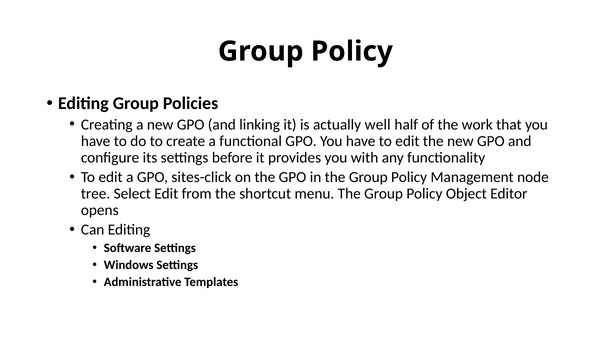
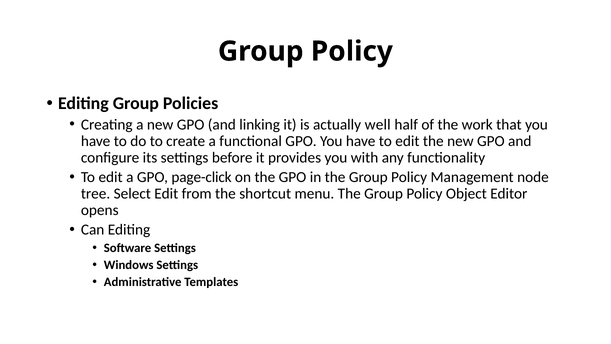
sites-click: sites-click -> page-click (202, 177)
